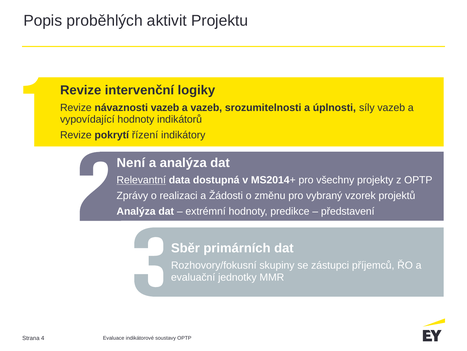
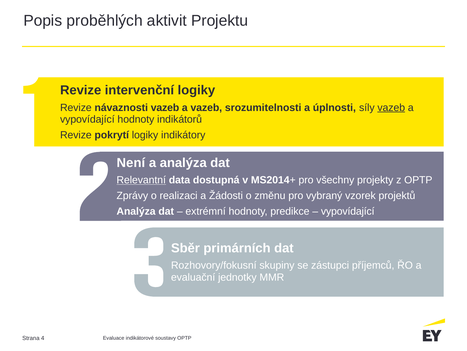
vazeb underline: none -> present (391, 107)
pokrytí řízení: řízení -> logiky (145, 135)
představení: představení -> vypovídající (348, 211)
